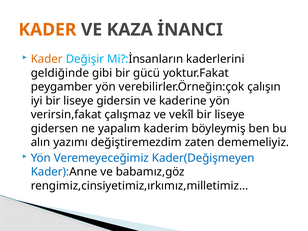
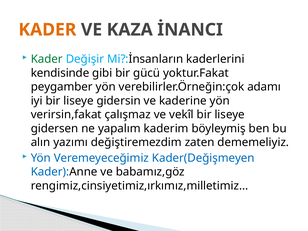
Kader colour: orange -> green (47, 59)
geldiğinde: geldiğinde -> kendisinde (60, 73)
çalışın: çalışın -> adamı (264, 87)
